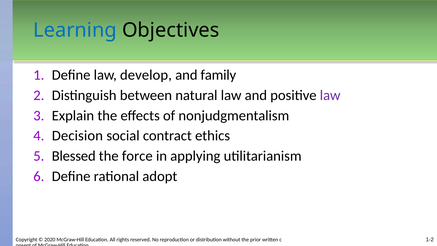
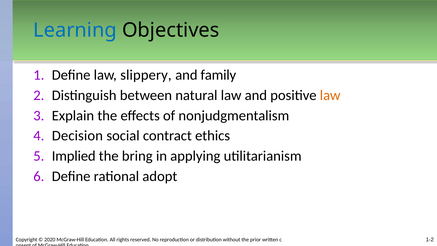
develop: develop -> slippery (146, 75)
law colour: purple -> orange (330, 95)
Blessed: Blessed -> Implied (74, 156)
force: force -> bring (137, 156)
